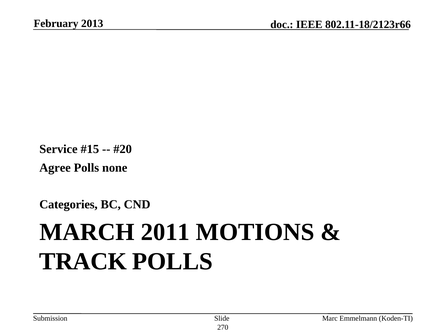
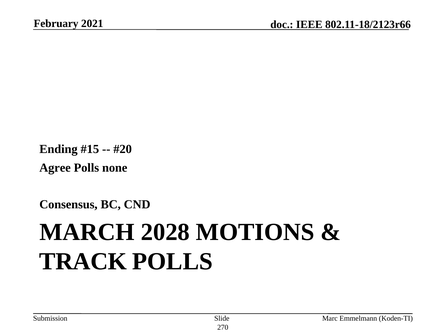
2013: 2013 -> 2021 (92, 23)
Service: Service -> Ending (58, 149)
Categories: Categories -> Consensus (68, 204)
2011: 2011 -> 2028 (165, 232)
